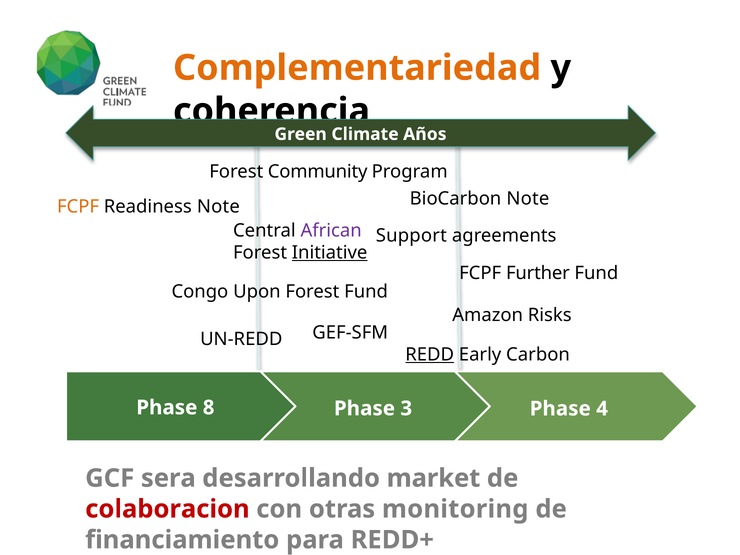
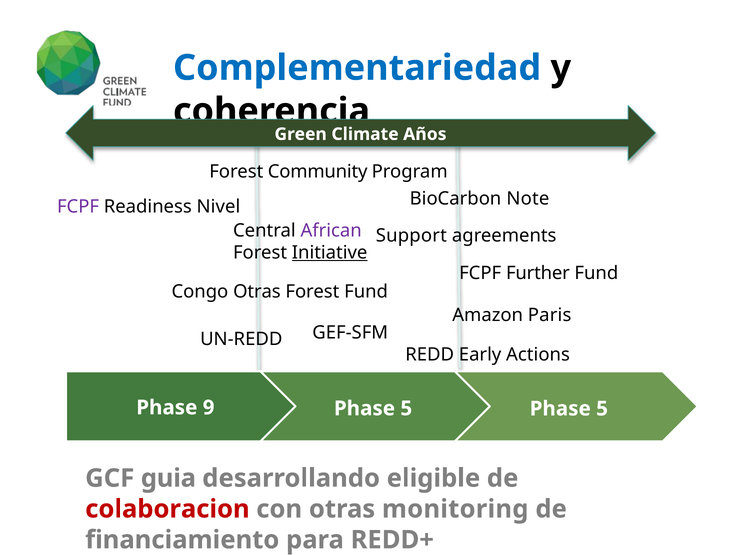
Complementariedad colour: orange -> blue (357, 68)
FCPF colour: orange -> purple (78, 207)
Readiness Note: Note -> Nivel (218, 207)
Congo Upon: Upon -> Otras (257, 292)
Risks: Risks -> Paris (550, 315)
REDD underline: present -> none (430, 355)
Carbon: Carbon -> Actions (538, 355)
8: 8 -> 9 (209, 408)
3: 3 -> 5 (406, 408)
4: 4 -> 5 (602, 409)
sera: sera -> guia (168, 478)
market: market -> eligible (433, 478)
